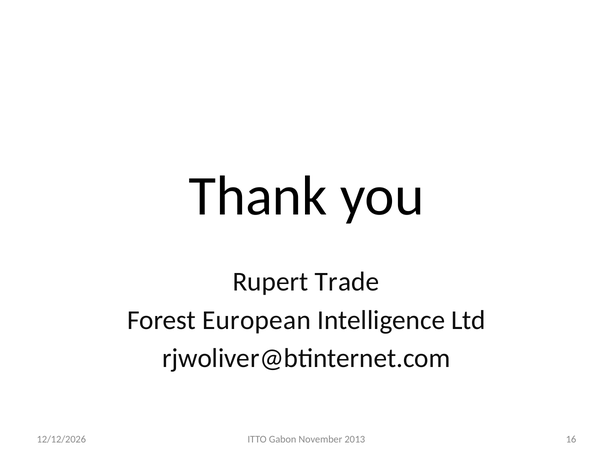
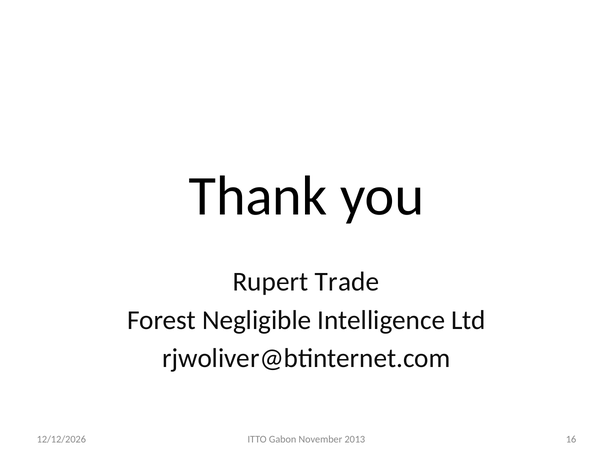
European: European -> Negligible (257, 320)
